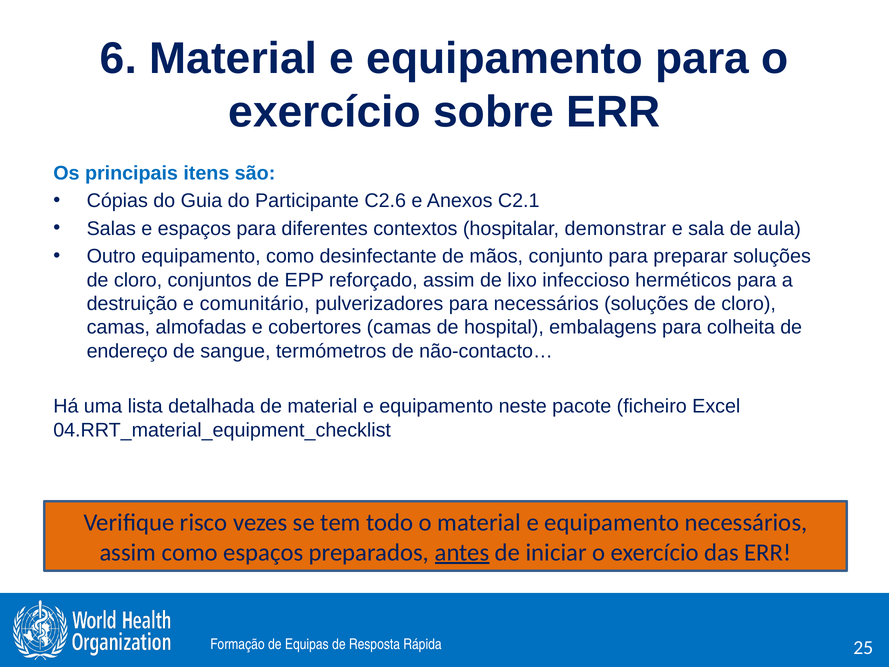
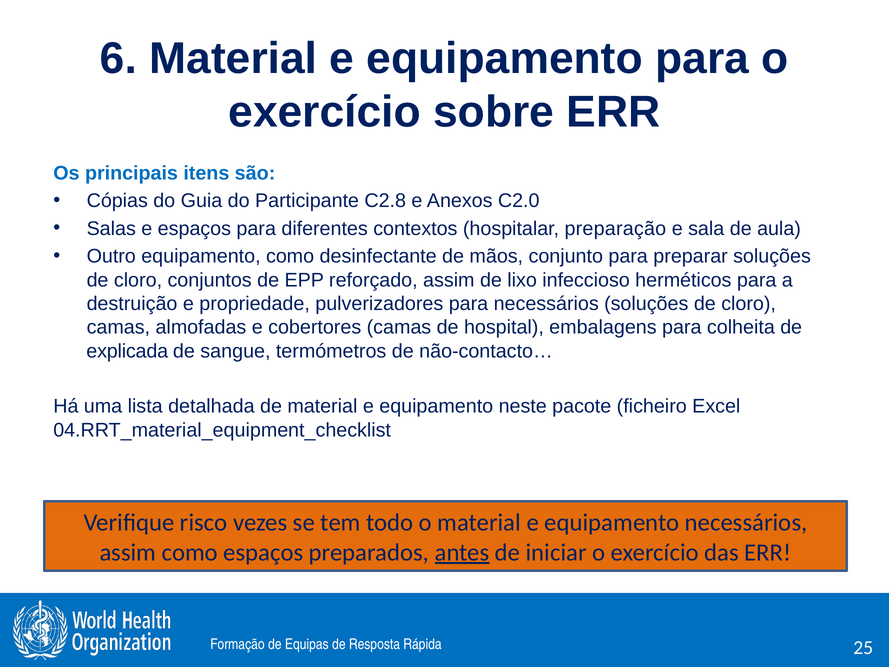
C2.6: C2.6 -> C2.8 (385, 201)
C2.1: C2.1 -> C2.0 (519, 201)
demonstrar: demonstrar -> preparação (615, 229)
comunitário: comunitário -> propriedade (255, 304)
endereço: endereço -> explicada (127, 351)
